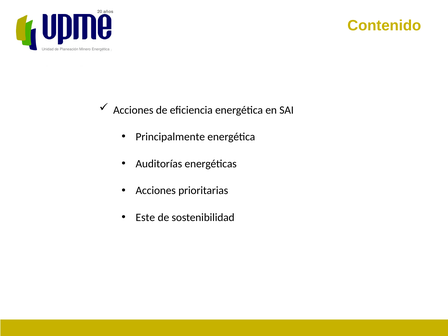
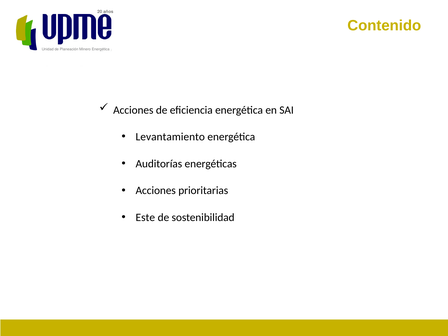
Principalmente: Principalmente -> Levantamiento (170, 137)
